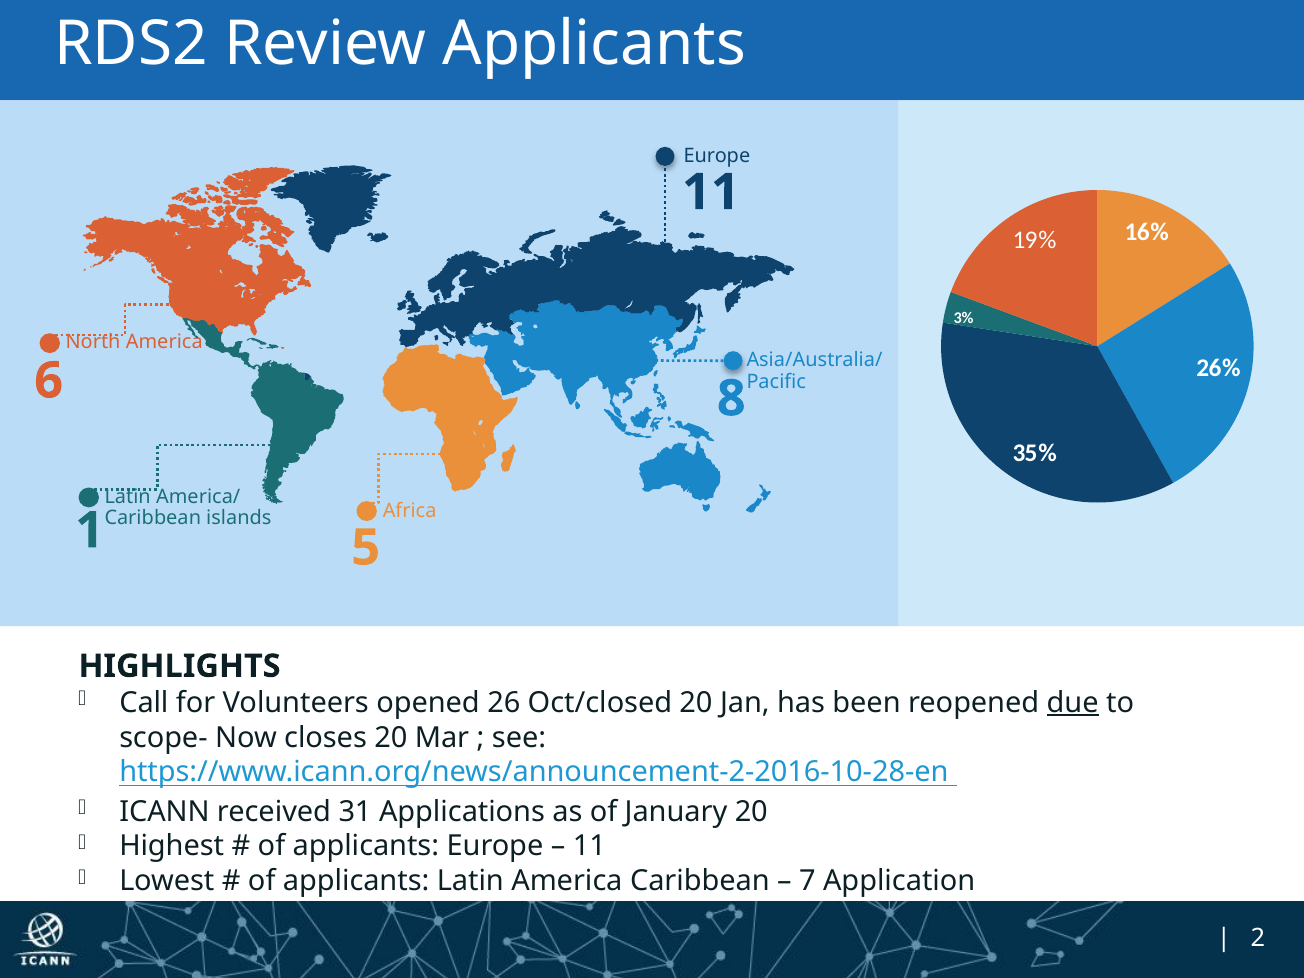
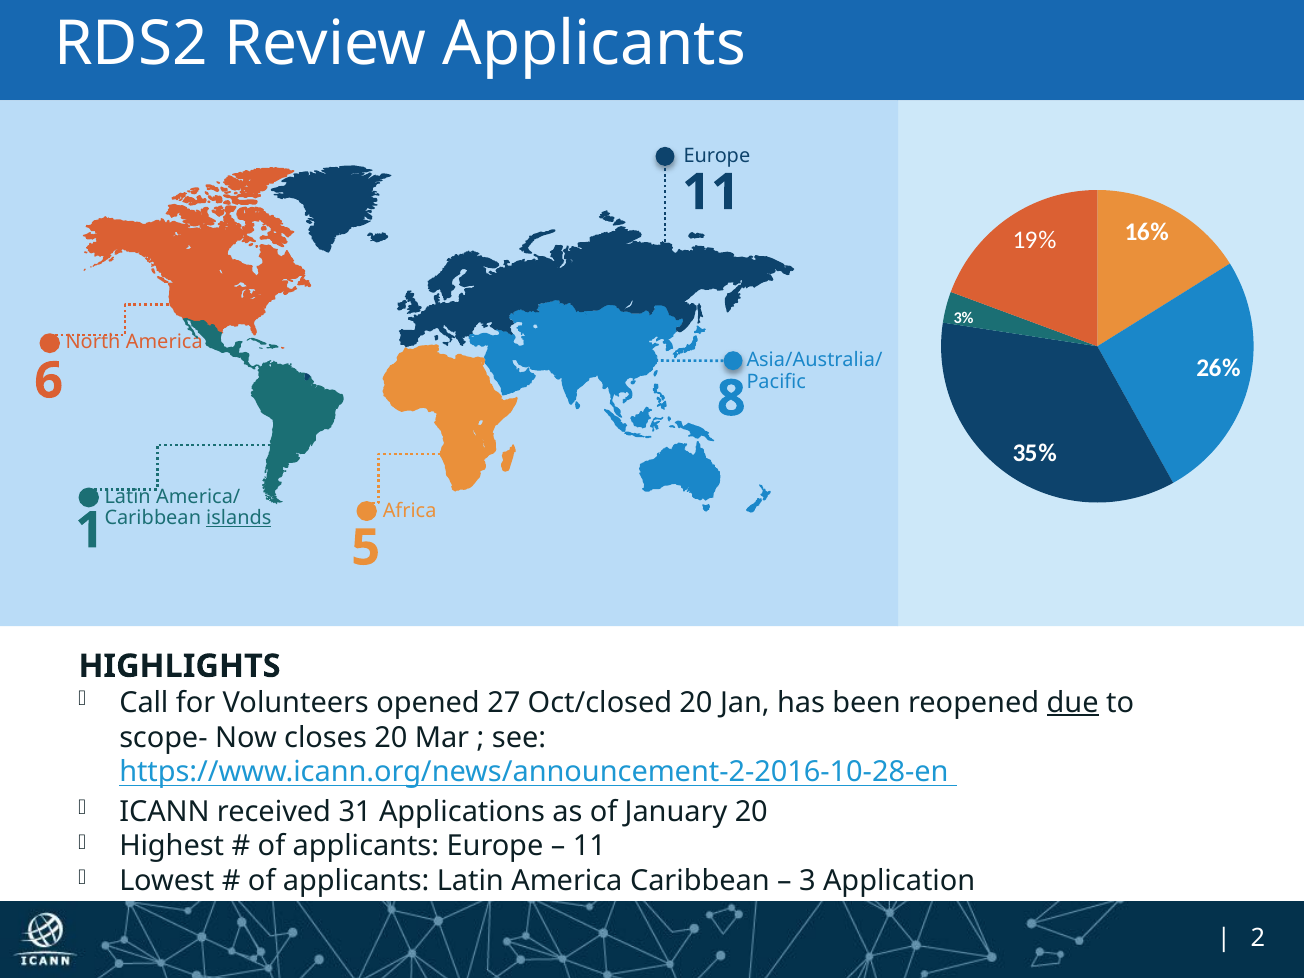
islands underline: none -> present (239, 518)
26: 26 -> 27 (504, 703)
7: 7 -> 3 (807, 881)
